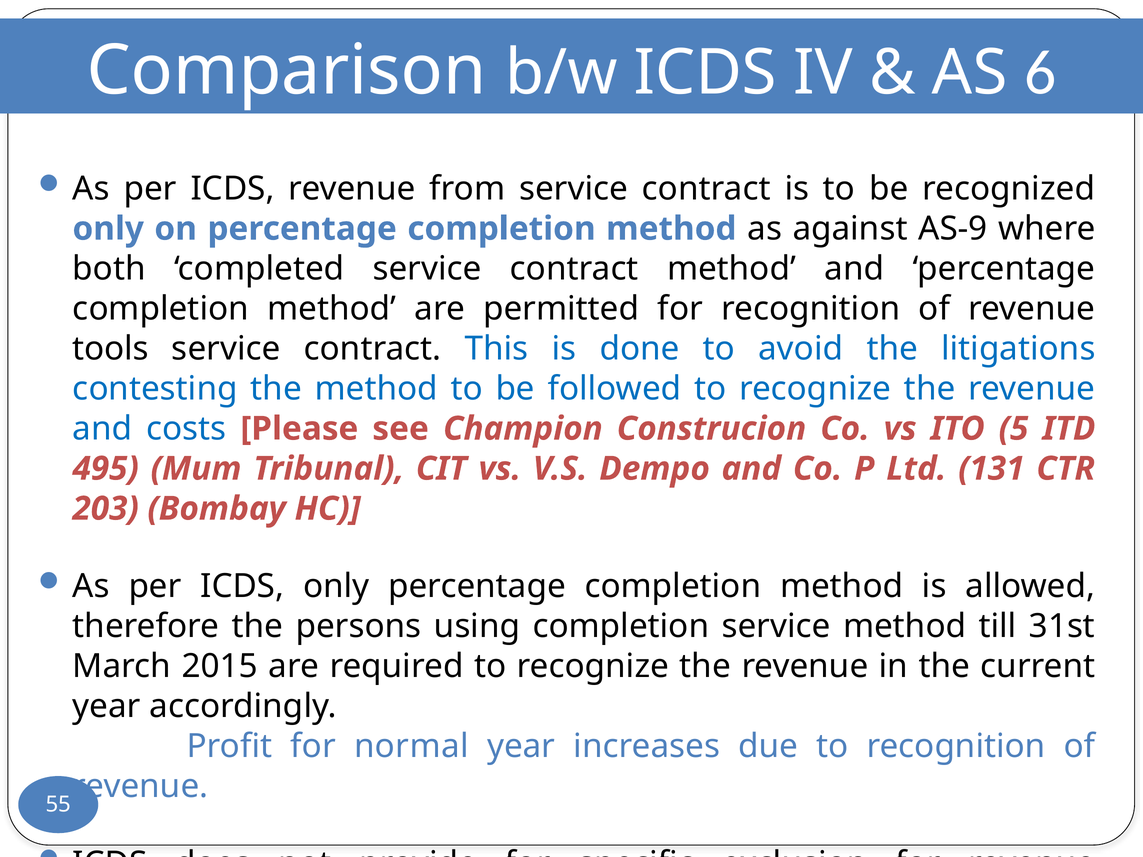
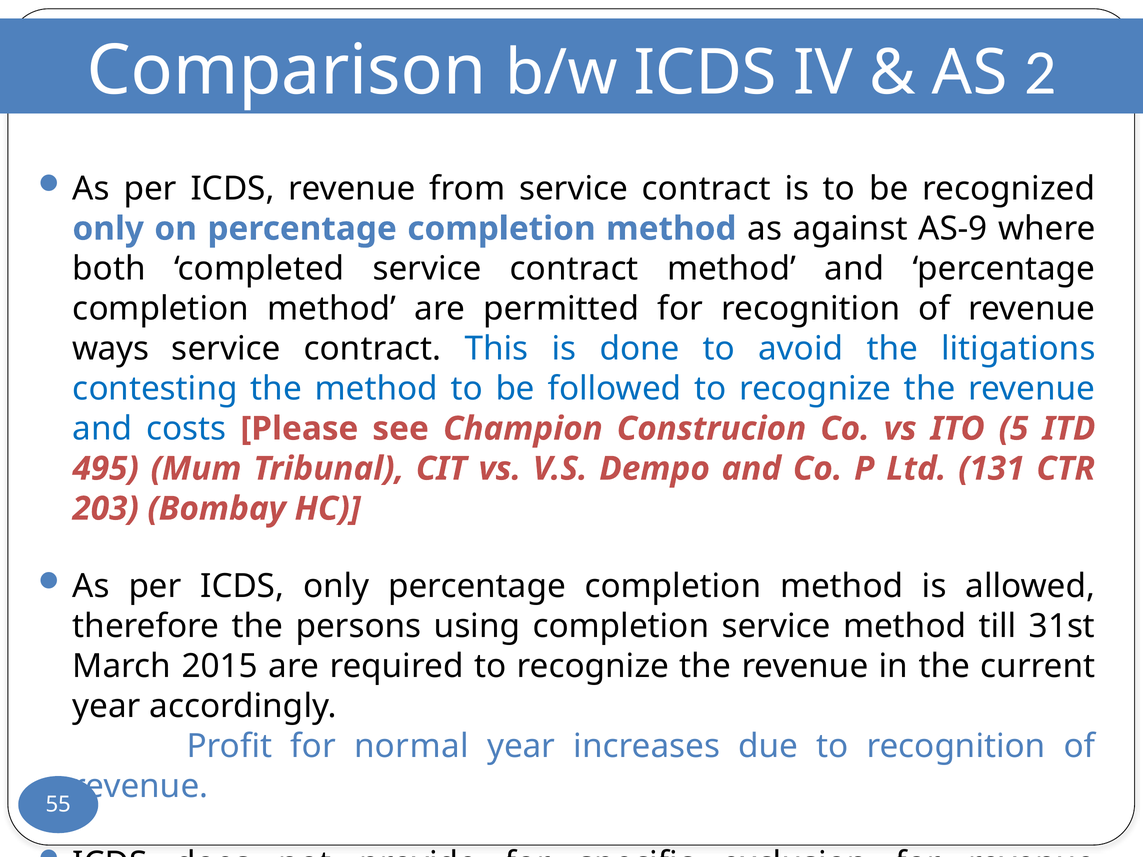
6: 6 -> 2 (1040, 73)
tools: tools -> ways (111, 349)
